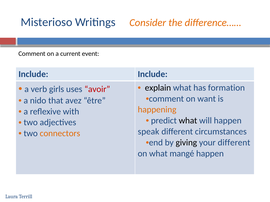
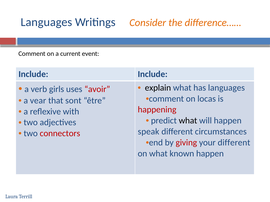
Misterioso: Misterioso -> Languages (46, 22)
has formation: formation -> languages (226, 88)
want: want -> locas (207, 99)
nido: nido -> vear (38, 101)
avez: avez -> sont (73, 101)
happening colour: orange -> red (157, 110)
connectors colour: orange -> red (60, 134)
giving colour: black -> red (186, 143)
mangé: mangé -> known (182, 154)
